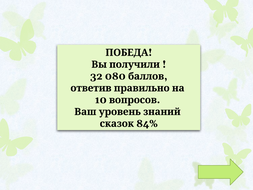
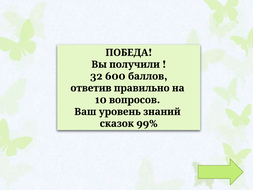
080: 080 -> 600 (115, 76)
84%: 84% -> 99% (147, 123)
